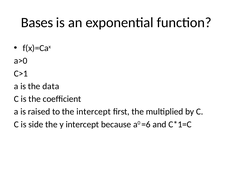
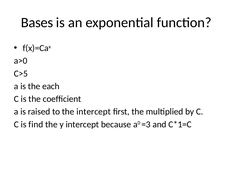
C>1: C>1 -> C>5 (21, 73)
data: data -> each (51, 86)
side: side -> find (36, 124)
=6: =6 -> =3 (146, 124)
